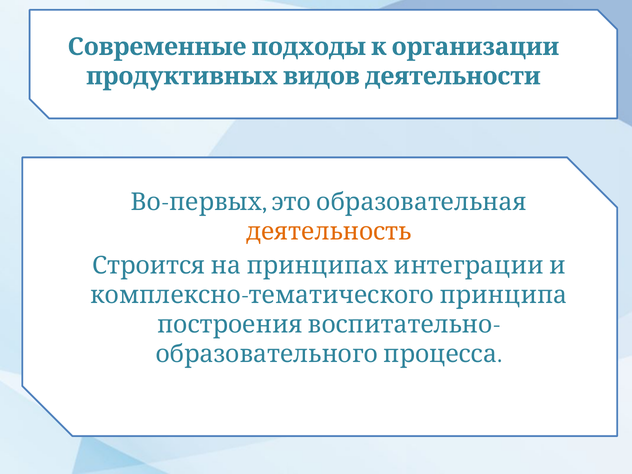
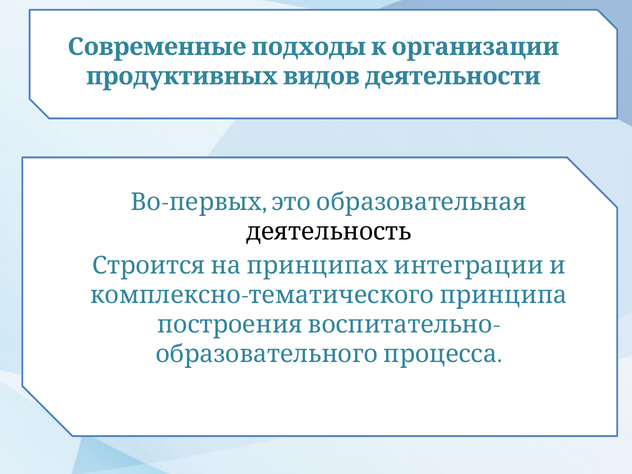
деятельность colour: orange -> black (329, 231)
